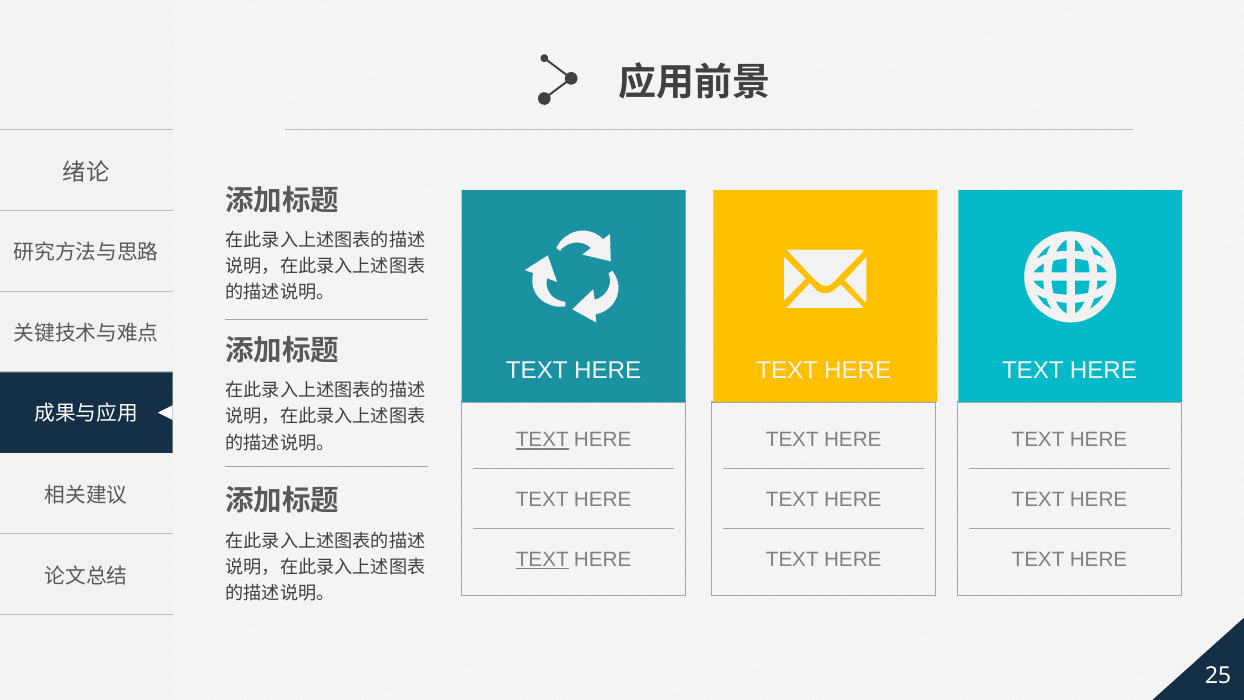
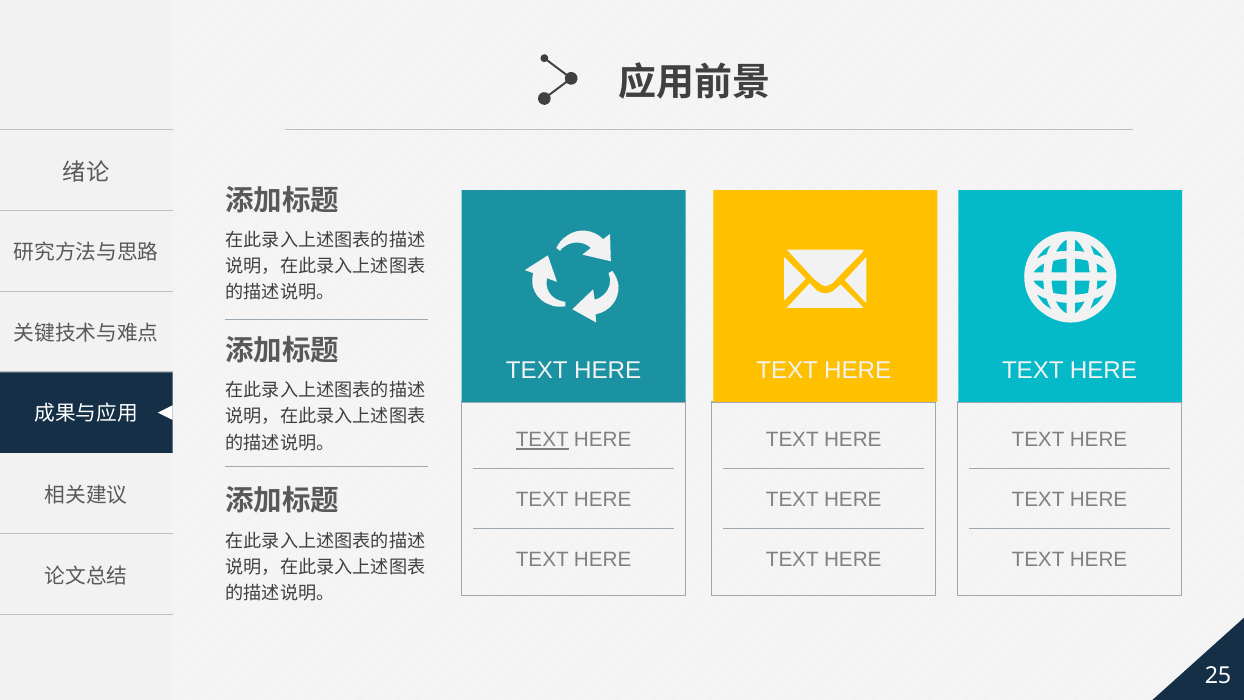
TEXT underline: present -> none (542, 559)
